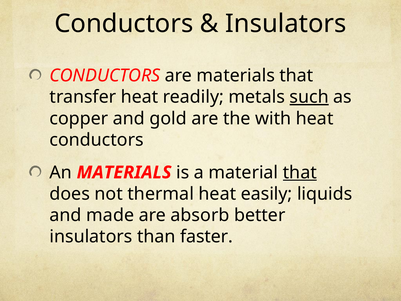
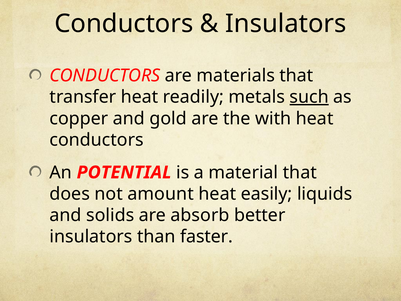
An MATERIALS: MATERIALS -> POTENTIAL (124, 172)
that underline: present -> none (300, 172)
thermal: thermal -> amount (161, 194)
made: made -> solids (110, 215)
